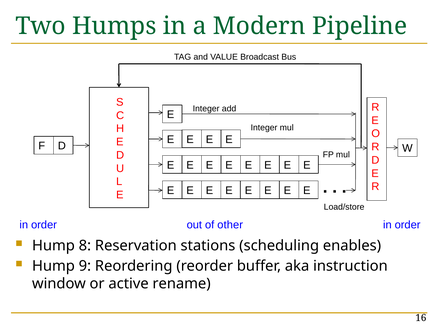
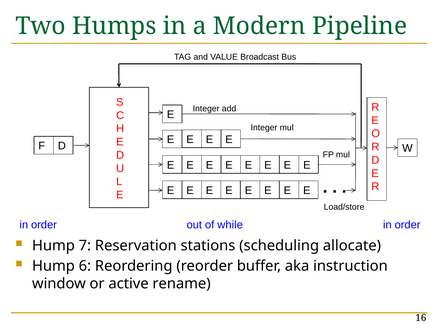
other: other -> while (230, 225)
8: 8 -> 7 (85, 246)
enables: enables -> allocate (352, 246)
9: 9 -> 6 (85, 266)
